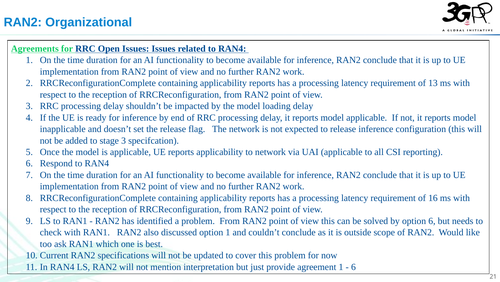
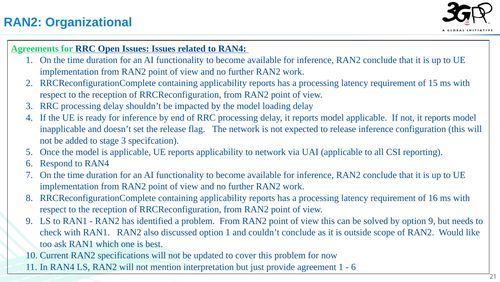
13: 13 -> 15 (433, 83)
option 6: 6 -> 9 (432, 220)
